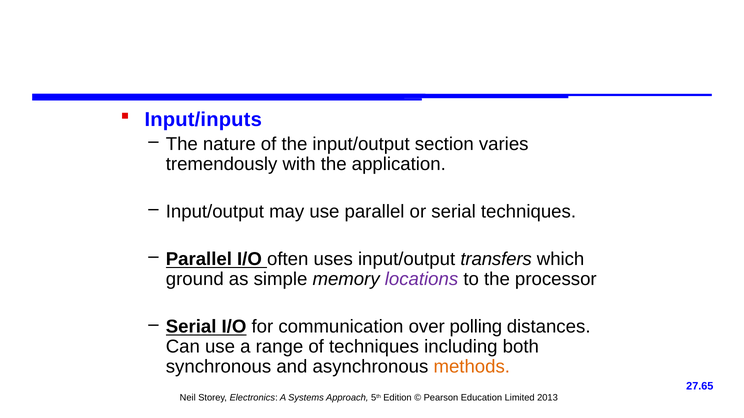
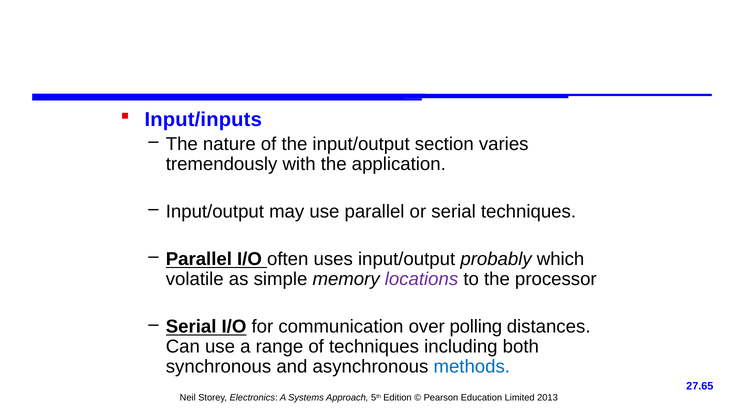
transfers: transfers -> probably (496, 259)
ground: ground -> volatile (195, 279)
methods colour: orange -> blue (472, 367)
